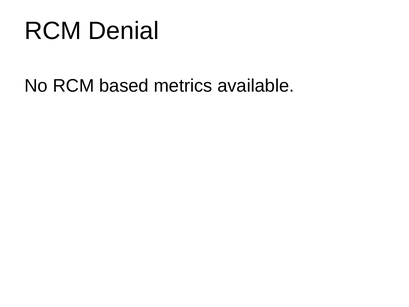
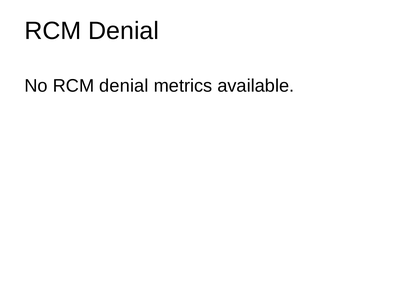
No RCM based: based -> denial (124, 86)
